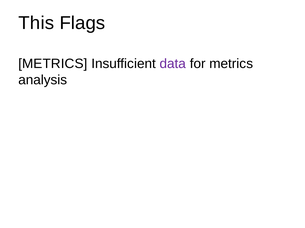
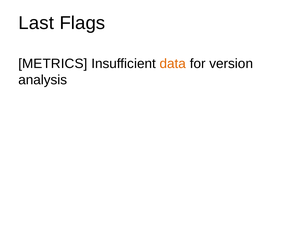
This: This -> Last (36, 23)
data colour: purple -> orange (173, 64)
for metrics: metrics -> version (231, 64)
